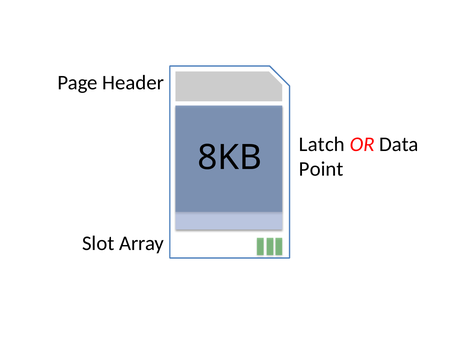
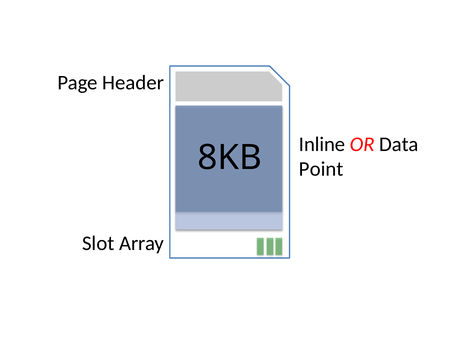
Latch: Latch -> Inline (322, 144)
